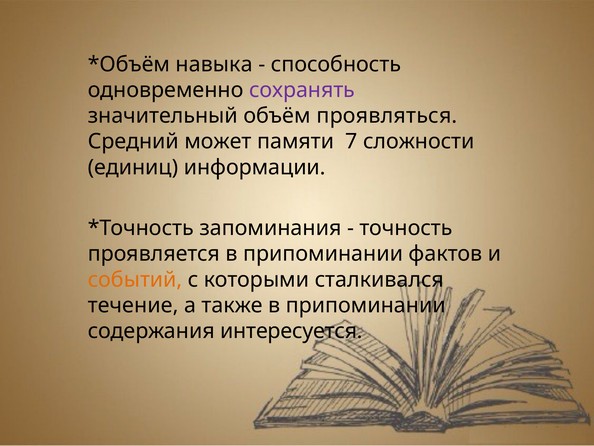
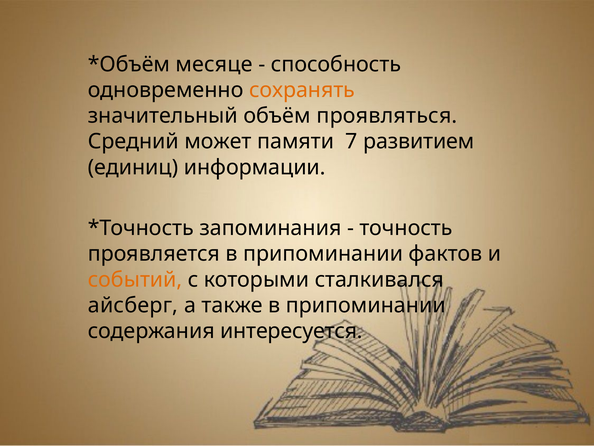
навыка: навыка -> месяце (214, 64)
сохранять colour: purple -> orange (302, 90)
сложности: сложности -> развитием (419, 141)
течение: течение -> айсберг (133, 305)
